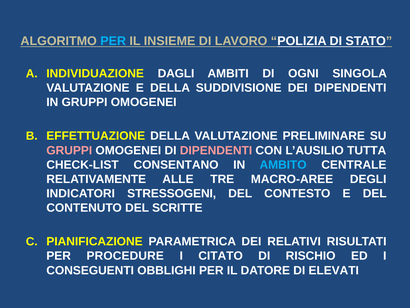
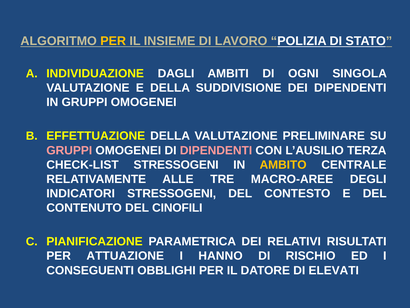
PER colour: light blue -> yellow (113, 41)
TUTTA: TUTTA -> TERZA (367, 150)
CHECK-LIST CONSENTANO: CONSENTANO -> STRESSOGENI (176, 165)
AMBITO colour: light blue -> yellow (283, 165)
SCRITTE: SCRITTE -> CINOFILI (177, 208)
PROCEDURE: PROCEDURE -> ATTUAZIONE (125, 256)
CITATO: CITATO -> HANNO (221, 256)
